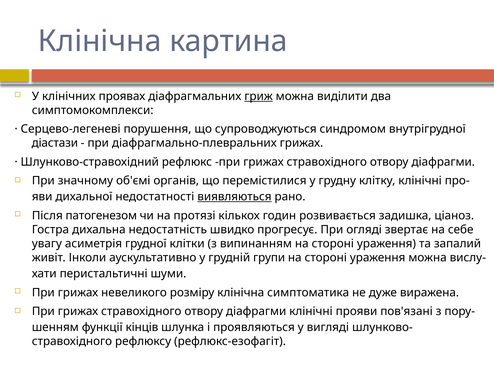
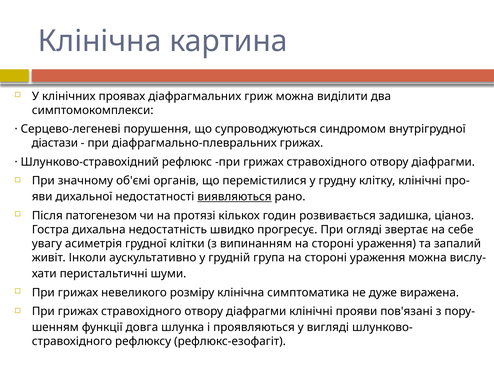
гриж underline: present -> none (259, 96)
групи: групи -> група (269, 257)
кінців: кінців -> довга (142, 327)
